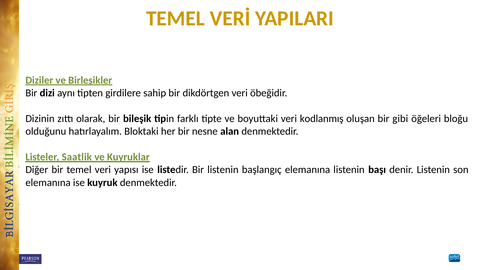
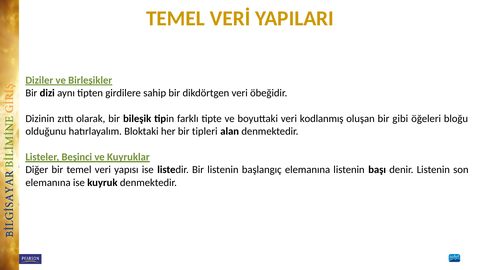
nesne: nesne -> tipleri (205, 131)
Saatlik: Saatlik -> Beşinci (77, 157)
